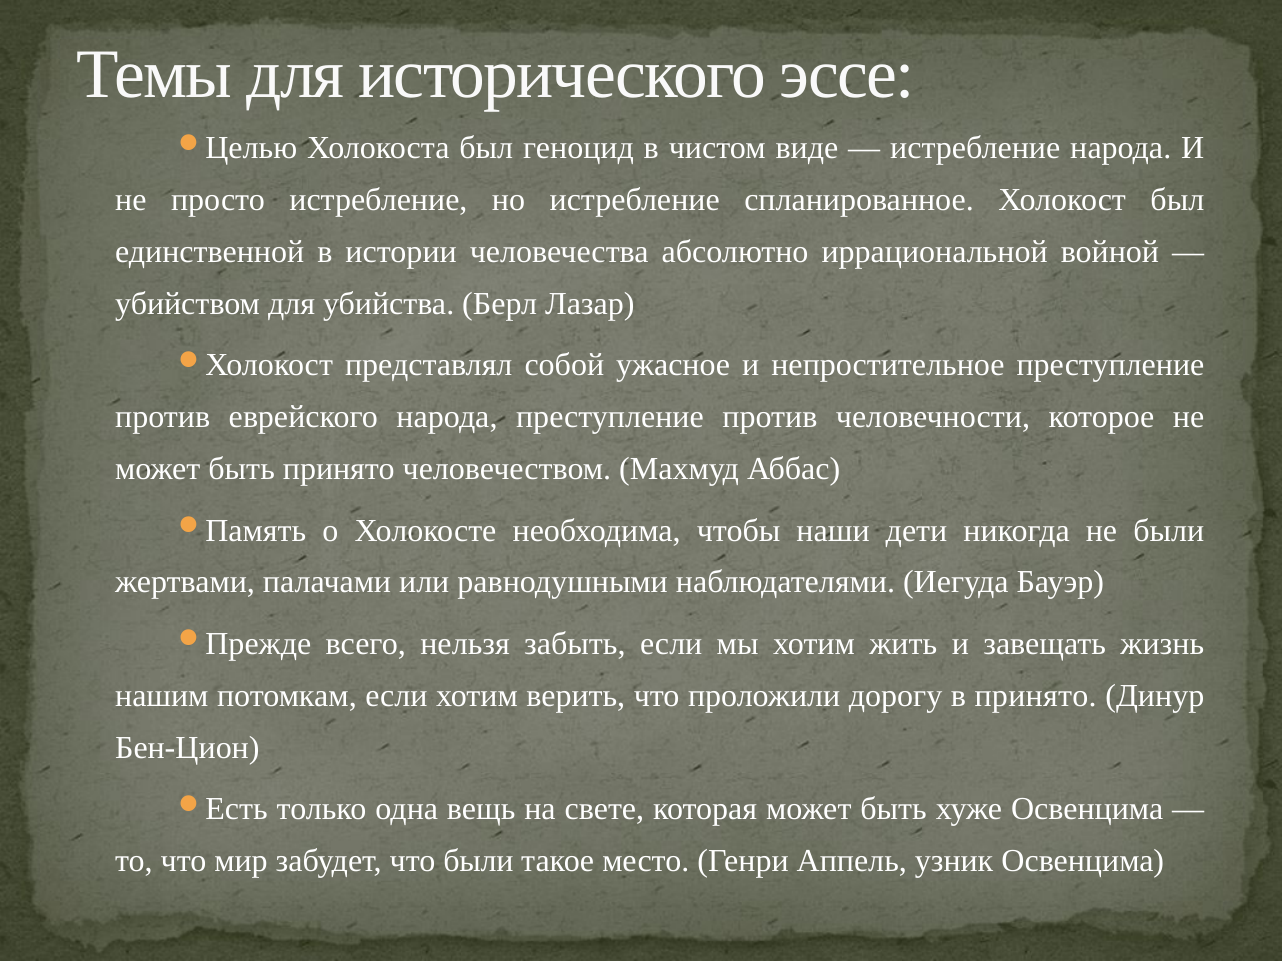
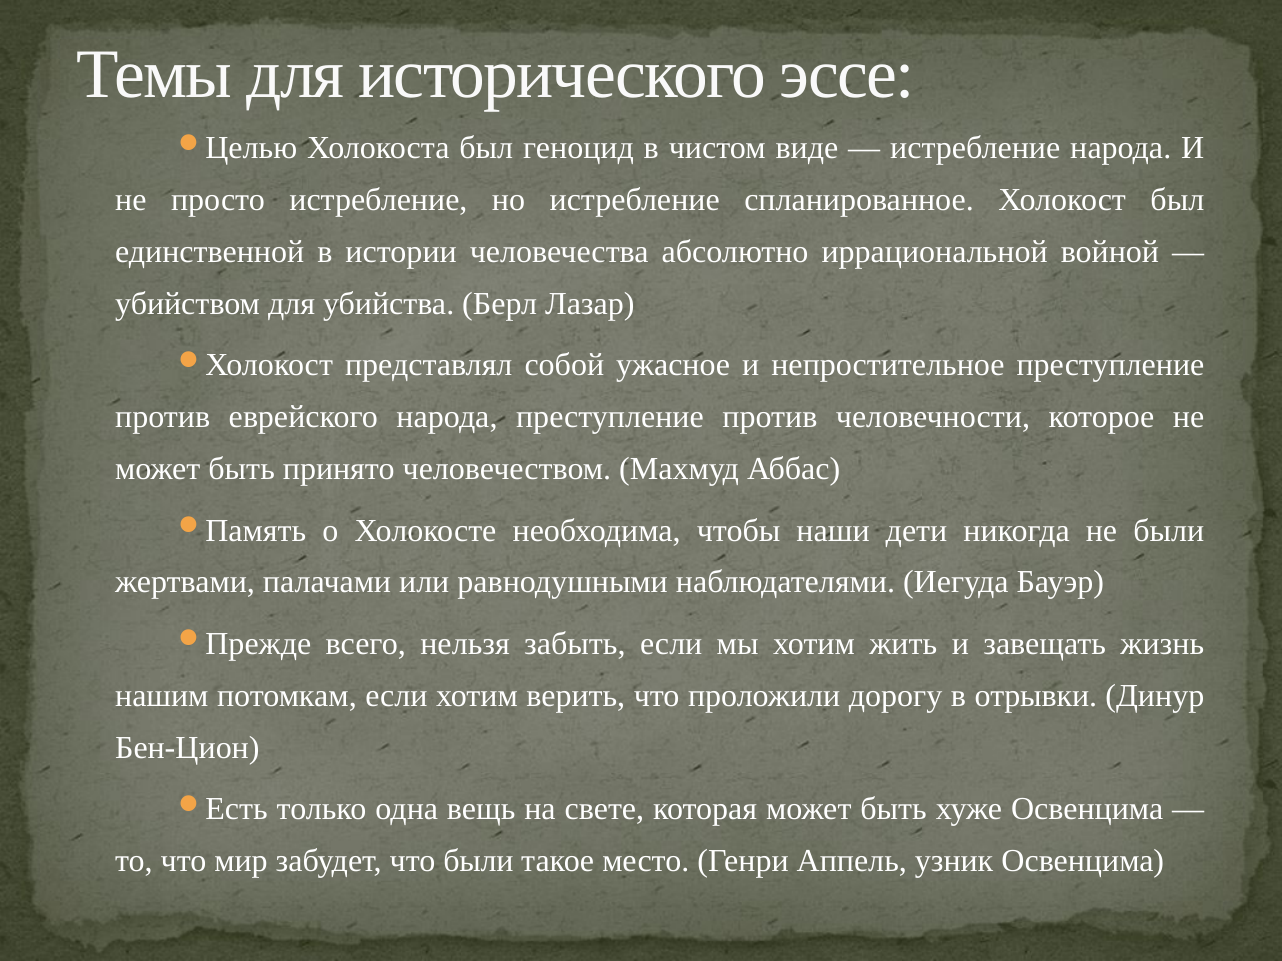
в принято: принято -> отрывки (1036, 696)
